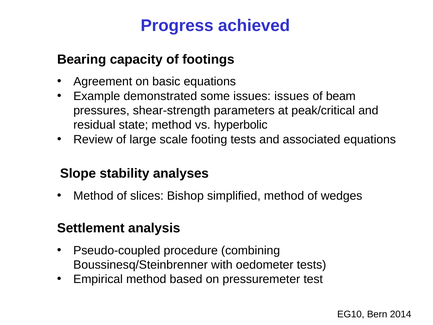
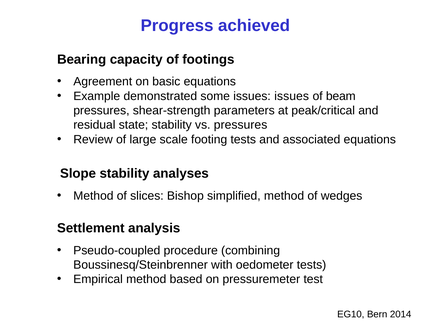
state method: method -> stability (172, 125)
vs hyperbolic: hyperbolic -> pressures (241, 125)
